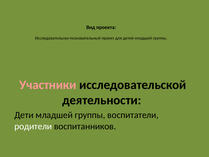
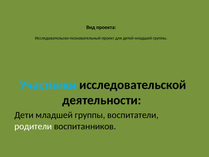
Участники colour: pink -> light blue (48, 85)
